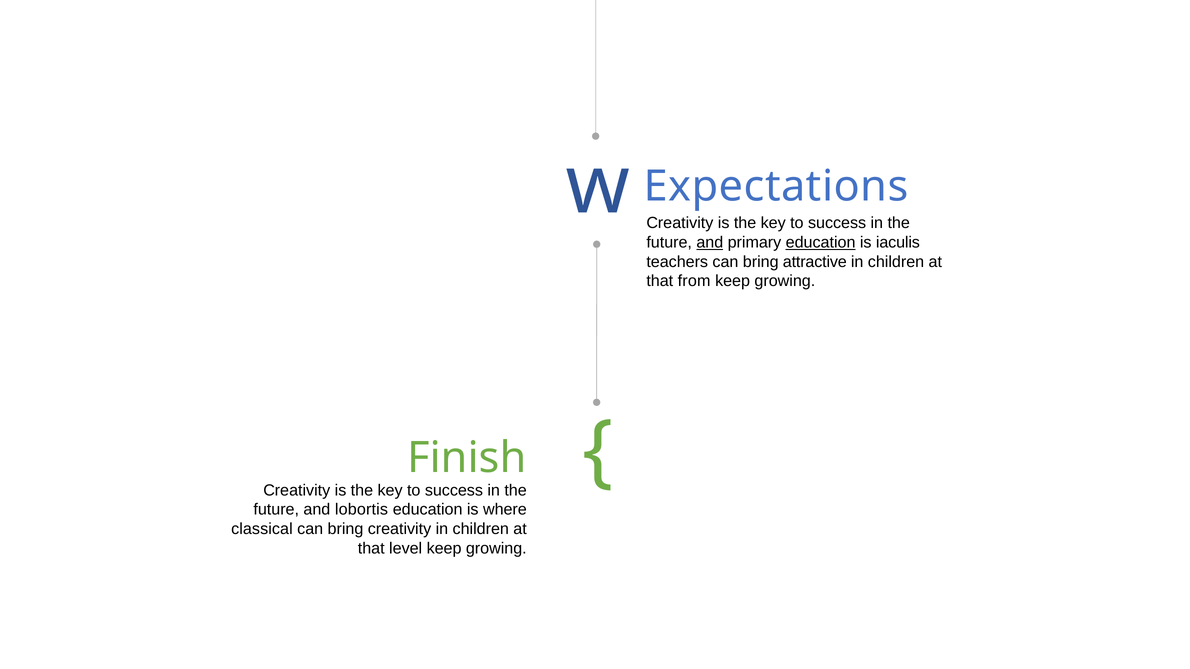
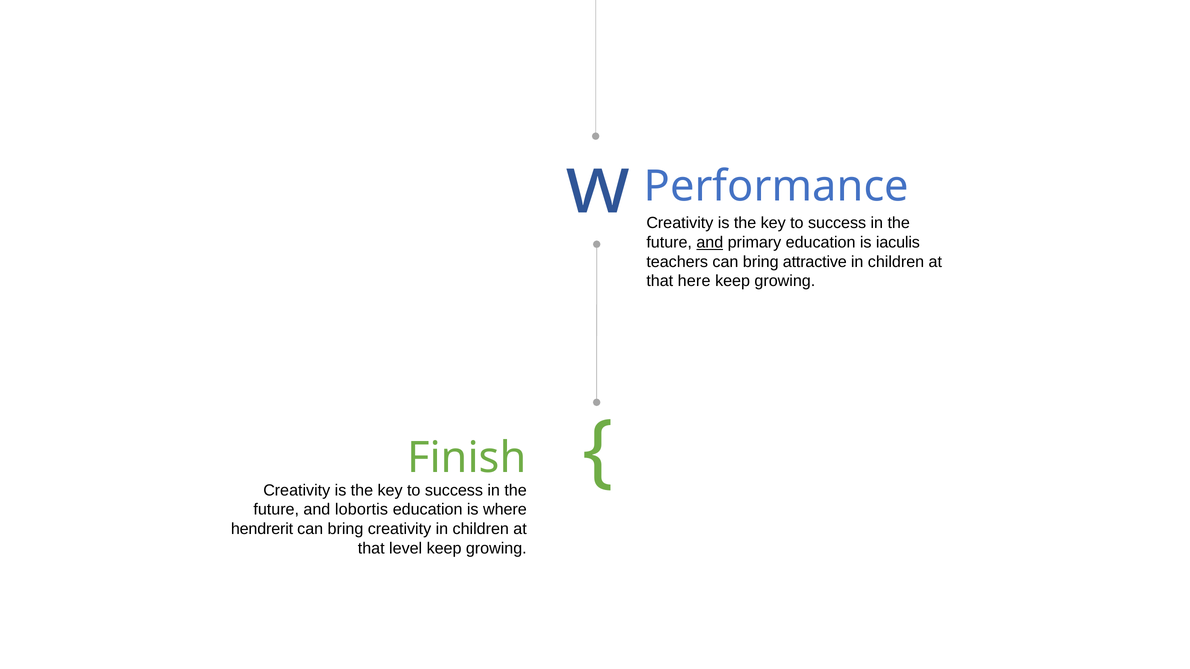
Expectations: Expectations -> Performance (776, 186)
education underline: present -> none (821, 243)
from: from -> here (694, 281)
classical: classical -> hendrerit (262, 529)
